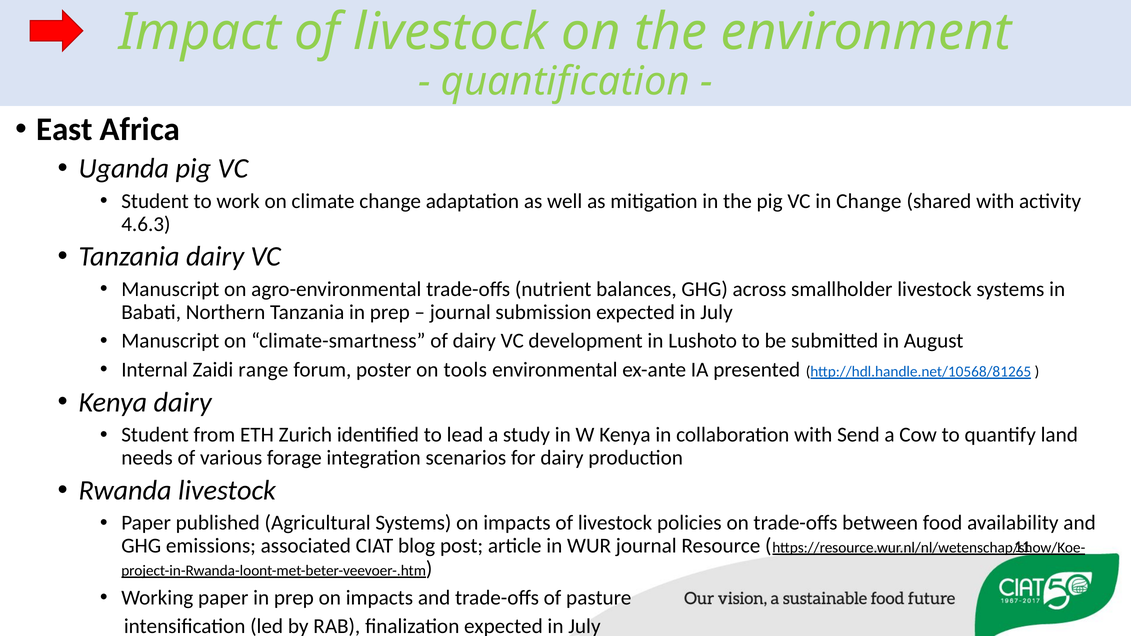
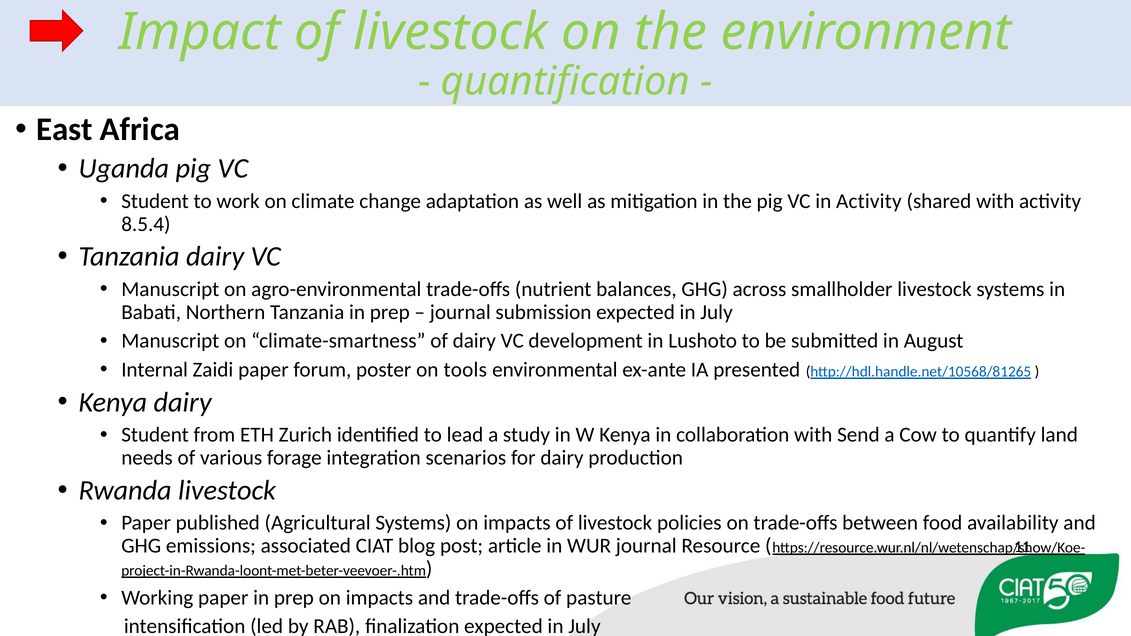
in Change: Change -> Activity (869, 201)
4.6.3: 4.6.3 -> 8.5.4 (146, 224)
Zaidi range: range -> paper (263, 370)
